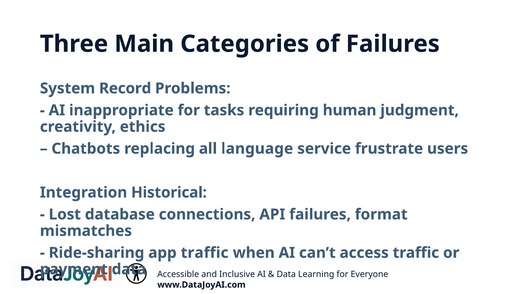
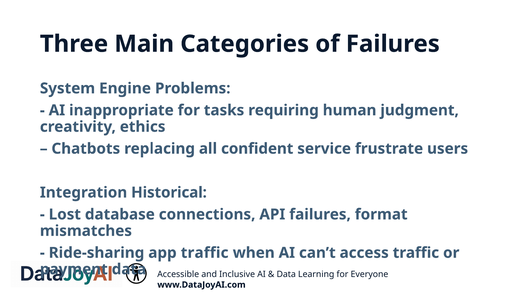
Record: Record -> Engine (125, 88)
language: language -> confident (257, 149)
